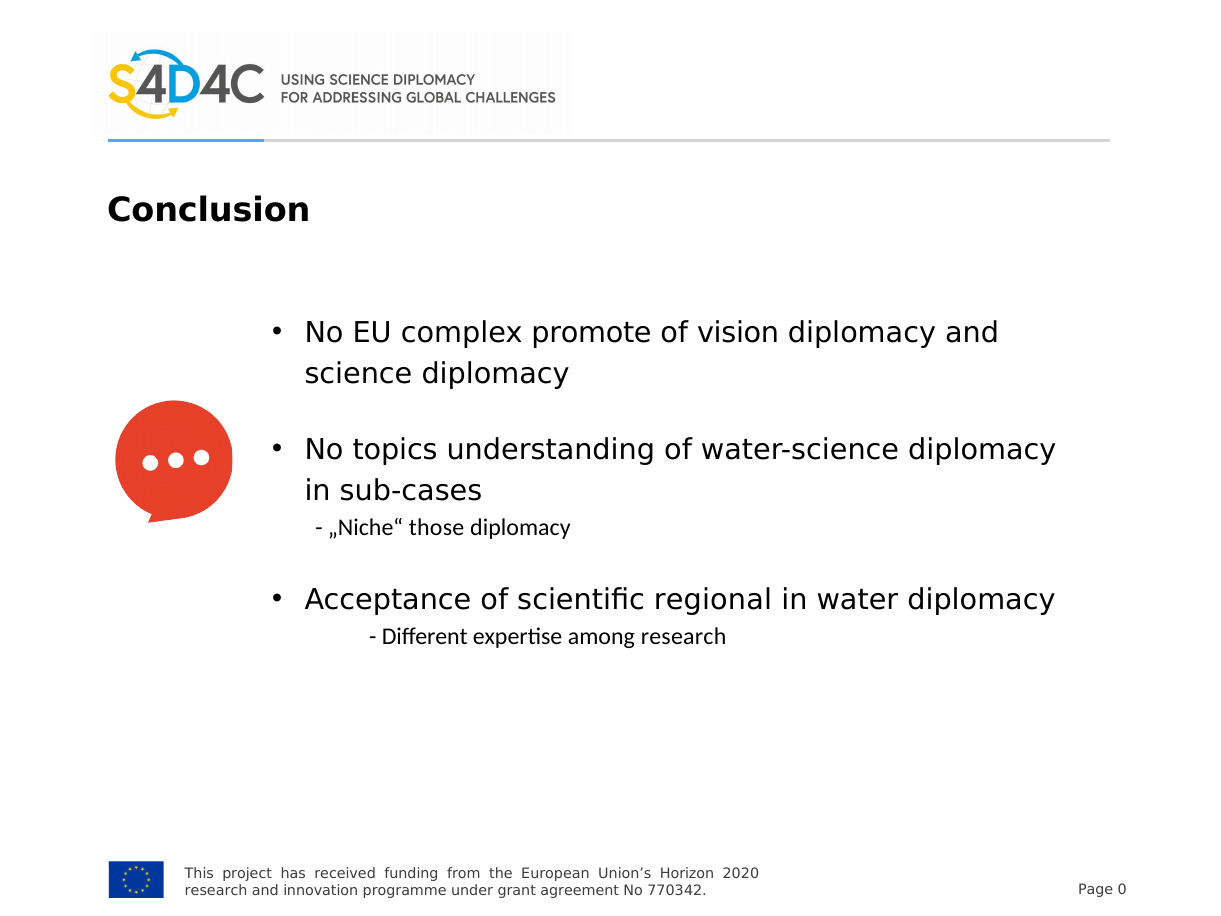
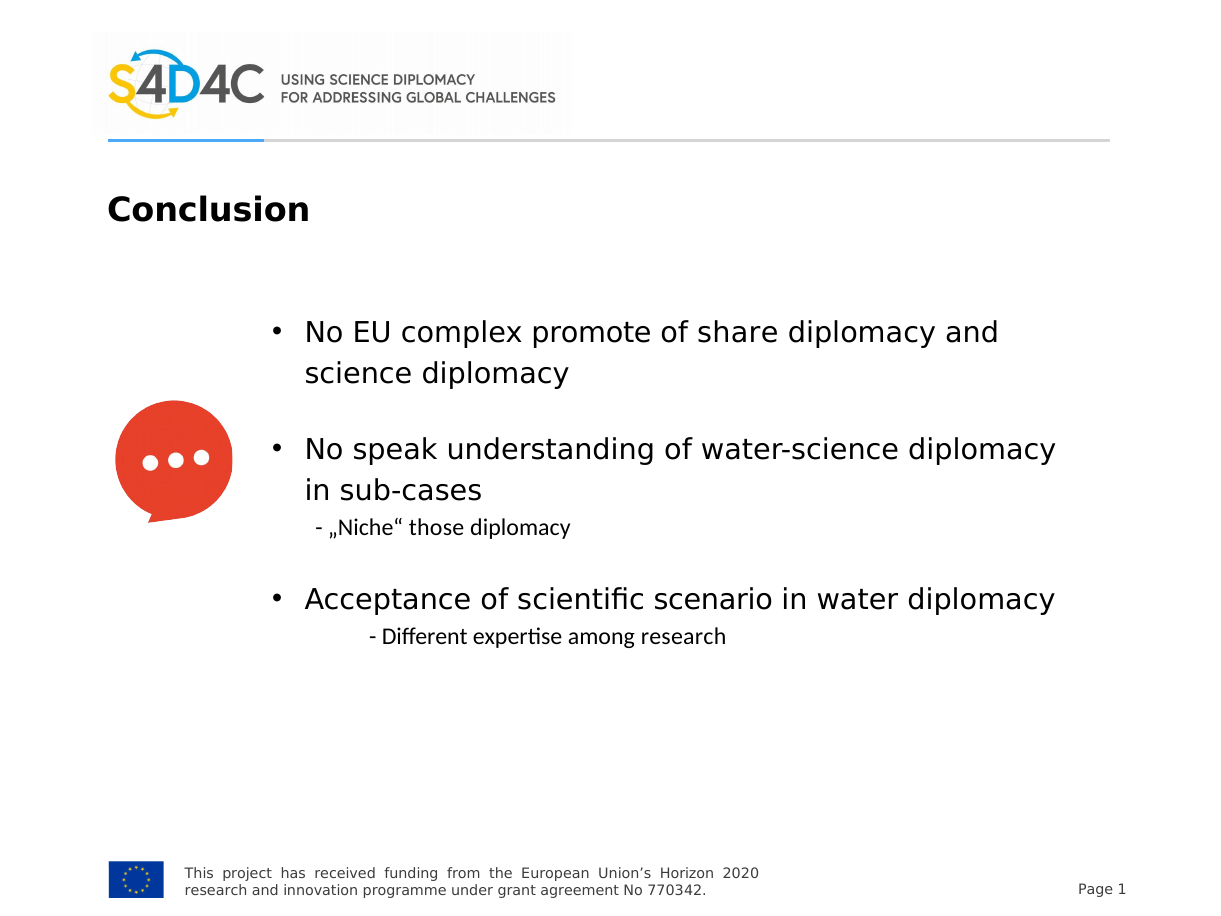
vision: vision -> share (738, 333)
topics: topics -> speak (395, 449)
regional: regional -> scenario (713, 599)
0: 0 -> 1 (1122, 889)
